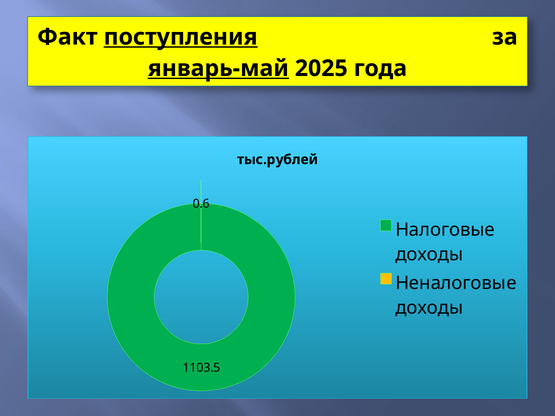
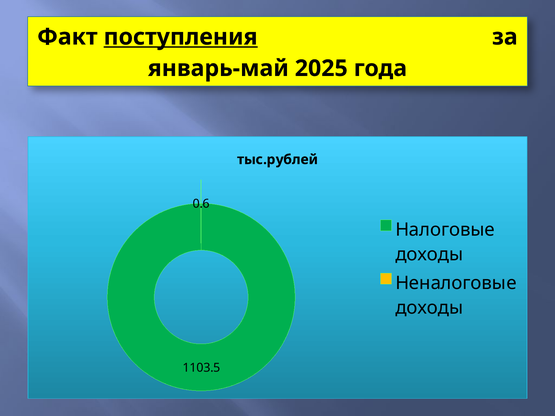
январь-май underline: present -> none (218, 68)
